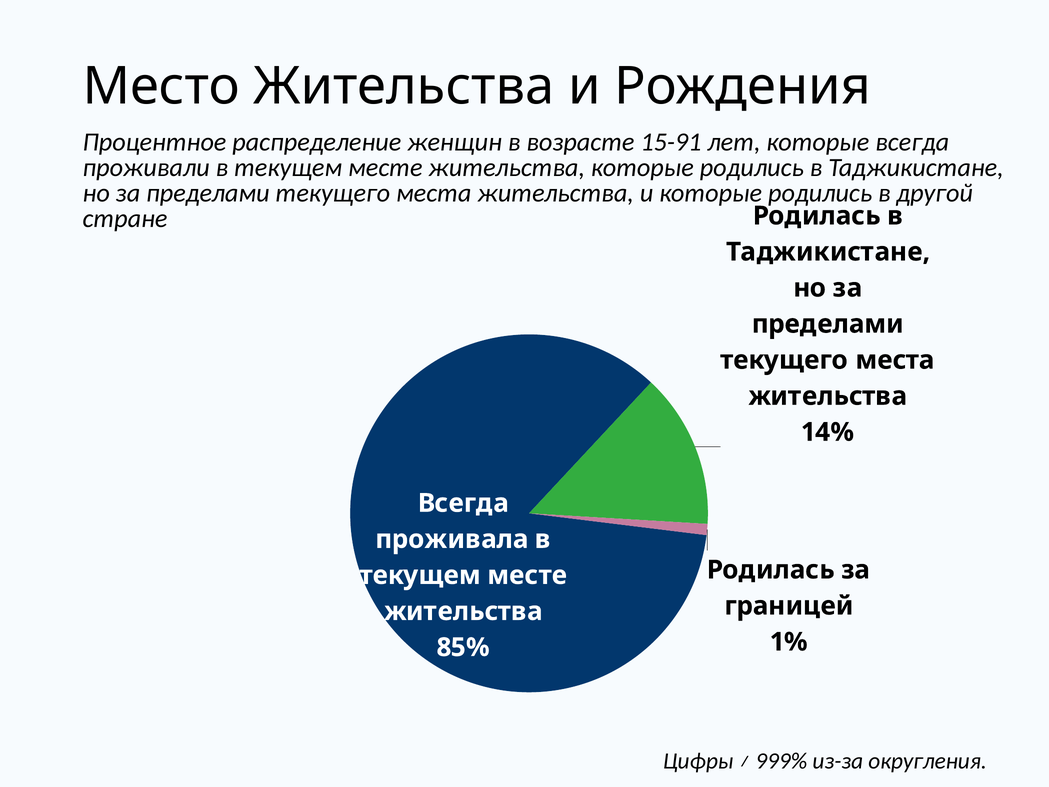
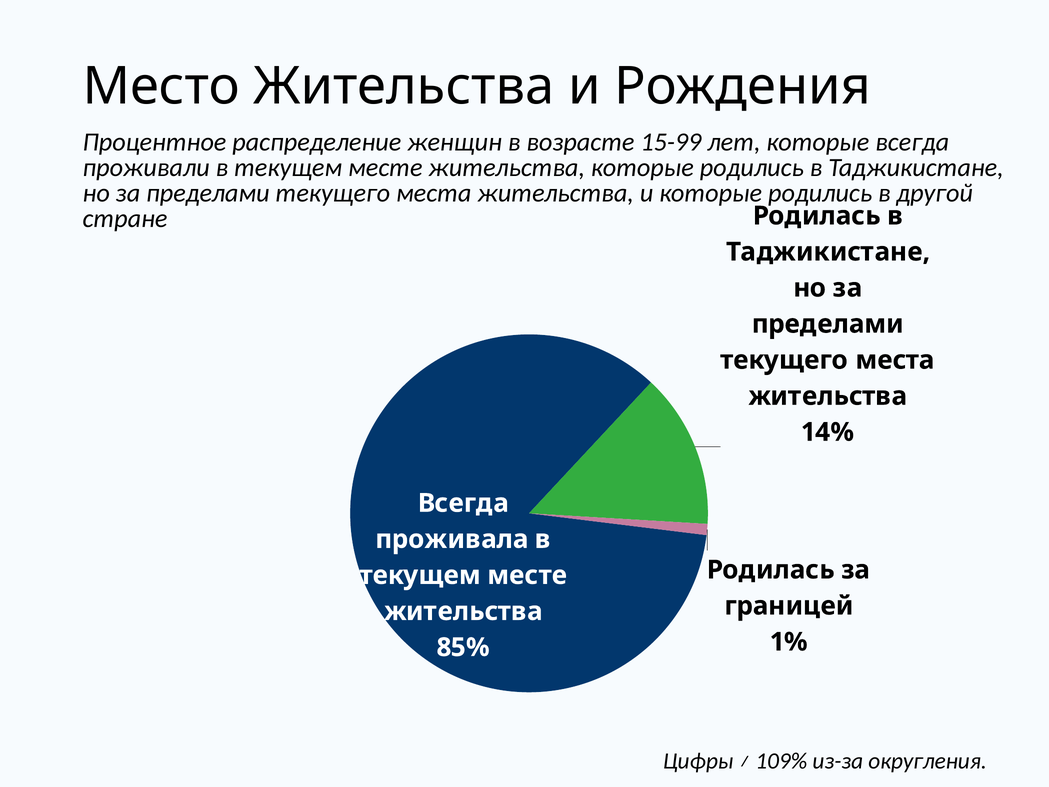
15-91: 15-91 -> 15-99 (671, 142)
999%: 999% -> 109% (781, 761)
